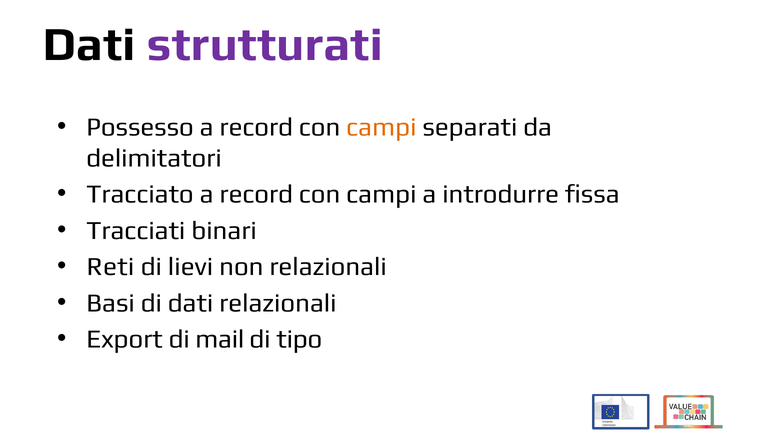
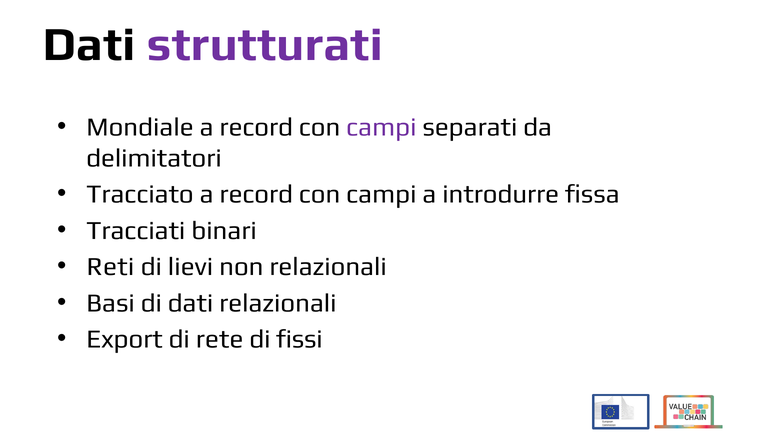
Possesso: Possesso -> Mondiale (140, 127)
campi colour: orange -> purple (381, 127)
mail: mail -> rete (220, 339)
tipo: tipo -> fissi (299, 339)
